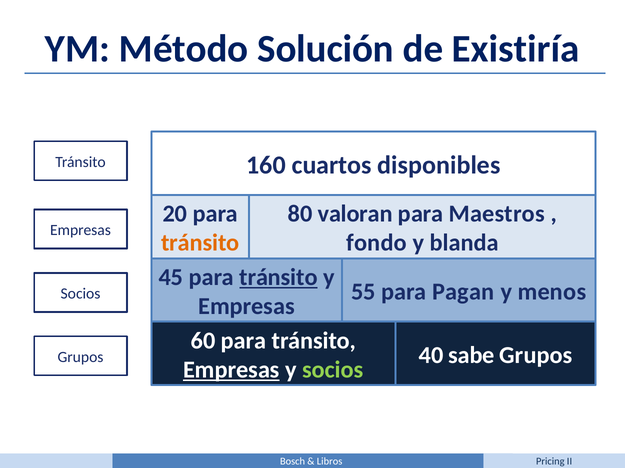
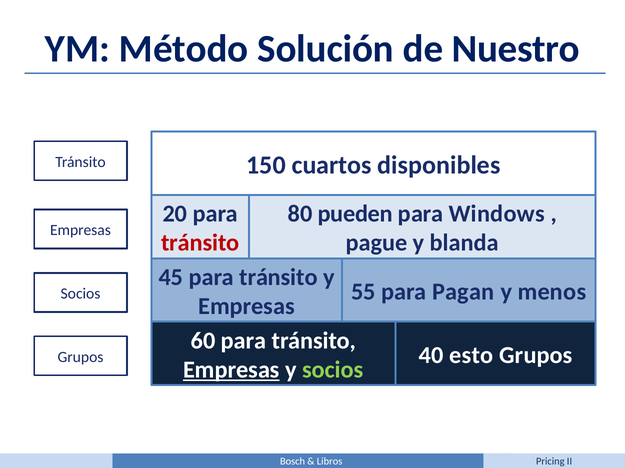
Existiría: Existiría -> Nuestro (516, 49)
160: 160 -> 150 (266, 165)
valoran: valoran -> pueden (355, 214)
Maestros: Maestros -> Windows (497, 214)
tránsito colour: orange -> red (200, 243)
fondo: fondo -> pague (377, 243)
tránsito underline: present -> none (278, 278)
sabe: sabe -> esto (471, 356)
